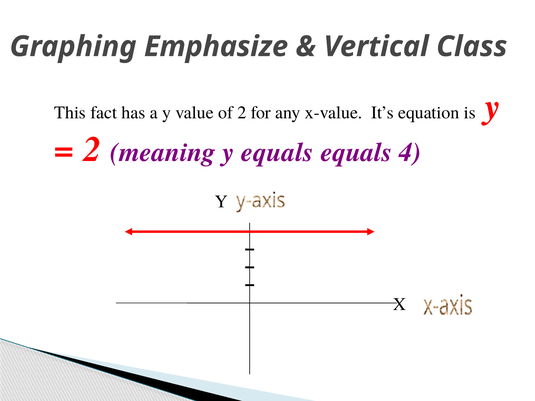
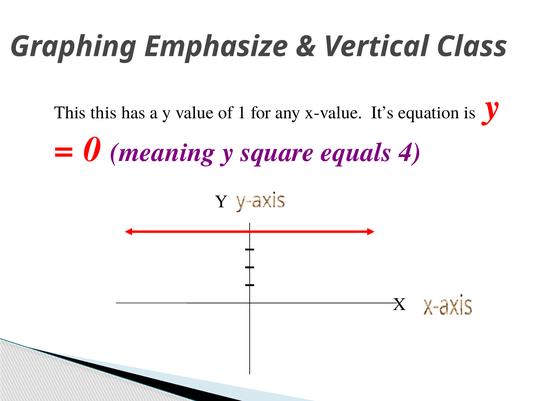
This fact: fact -> this (104, 113)
of 2: 2 -> 1 (242, 113)
2: 2 -> 0 (92, 150)
y equals: equals -> square (278, 152)
